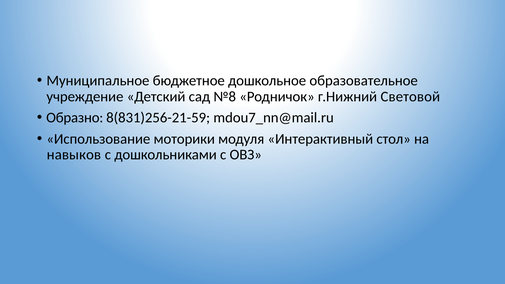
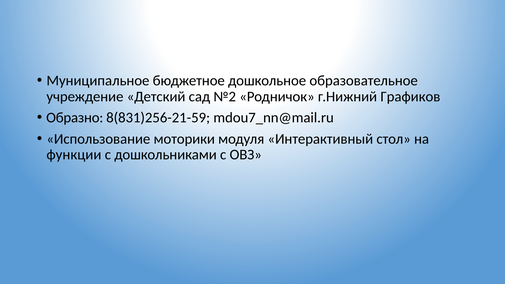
№8: №8 -> №2 (225, 97)
Световой: Световой -> Графиков (410, 97)
навыков: навыков -> функции (74, 155)
